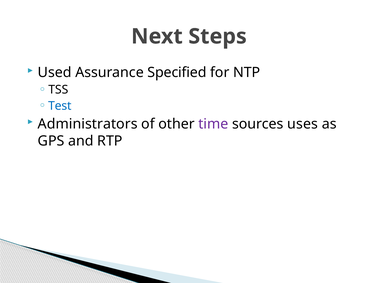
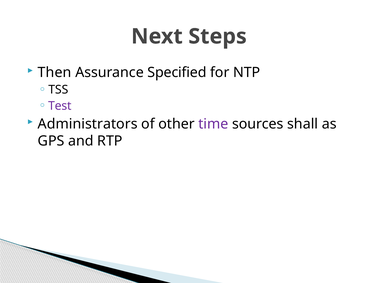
Used: Used -> Then (55, 73)
Test colour: blue -> purple (60, 106)
uses: uses -> shall (303, 124)
